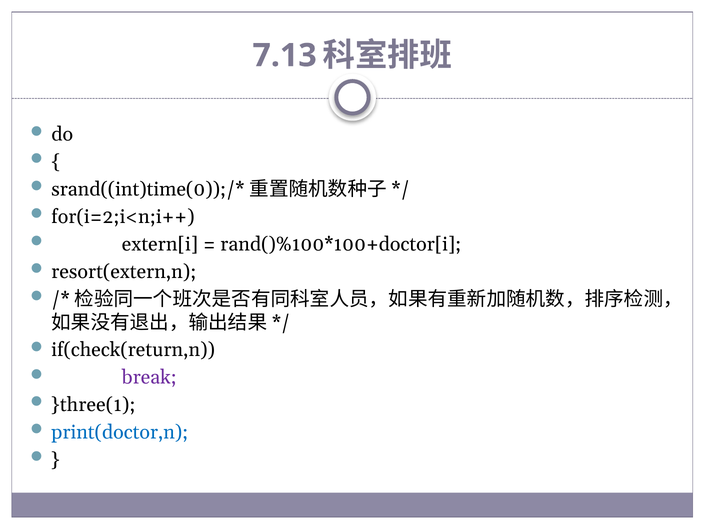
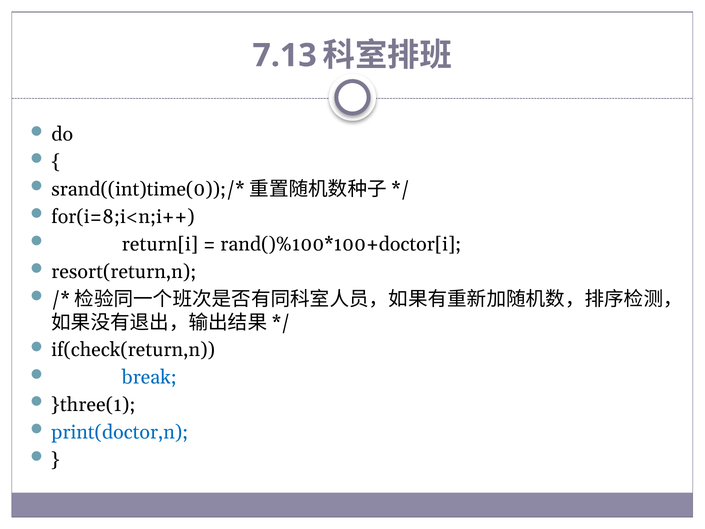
for(i=2;i<n;i++: for(i=2;i<n;i++ -> for(i=8;i<n;i++ (123, 217)
extern[i: extern[i -> return[i (160, 244)
resort(extern,n: resort(extern,n -> resort(return,n (124, 272)
break colour: purple -> blue (149, 377)
